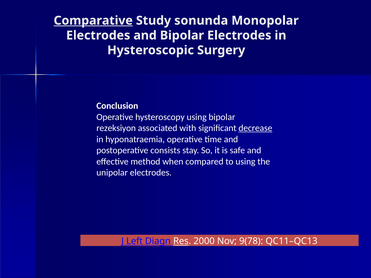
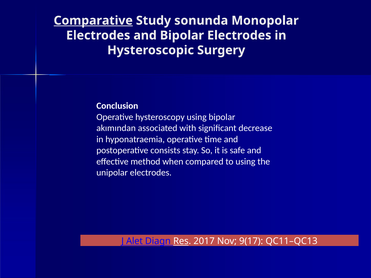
rezeksiyon: rezeksiyon -> akımından (116, 128)
decrease underline: present -> none (255, 128)
Left: Left -> Alet (134, 241)
2000: 2000 -> 2017 (204, 241)
9(78: 9(78 -> 9(17 (251, 241)
